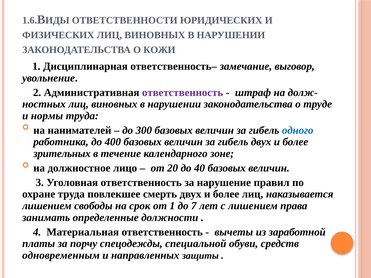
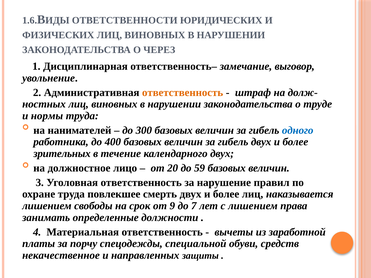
КОЖИ: КОЖИ -> ЧЕРЕЗ (159, 50)
ответственность colour: purple -> orange (183, 93)
календарного зоне: зоне -> двух (222, 154)
40: 40 -> 59 (200, 168)
от 1: 1 -> 9 (172, 206)
одновременным: одновременным -> некачественное (61, 256)
